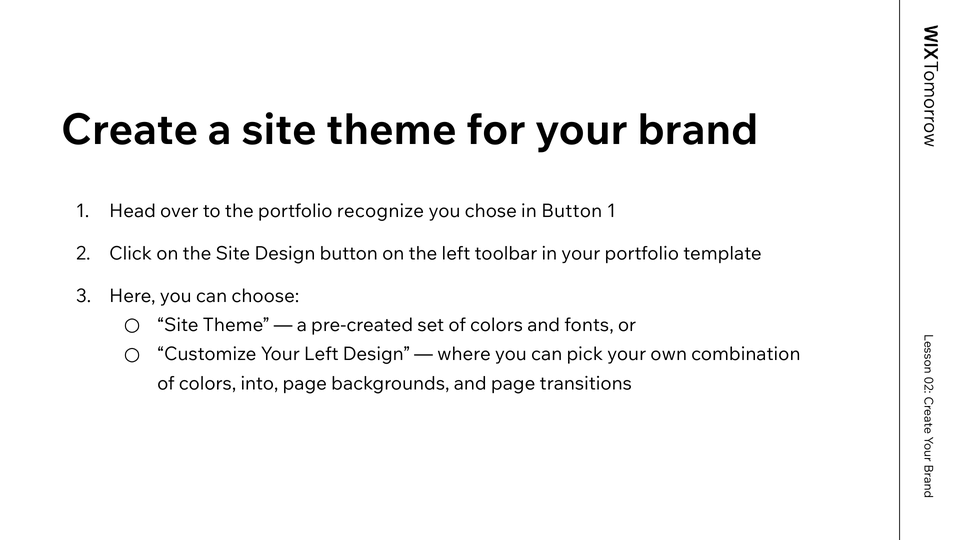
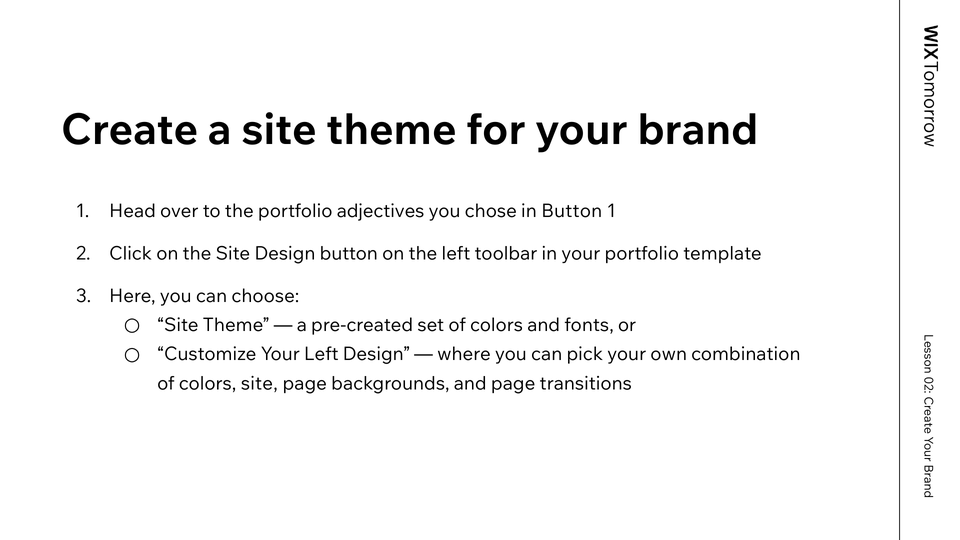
recognize: recognize -> adjectives (381, 211)
colors into: into -> site (259, 383)
